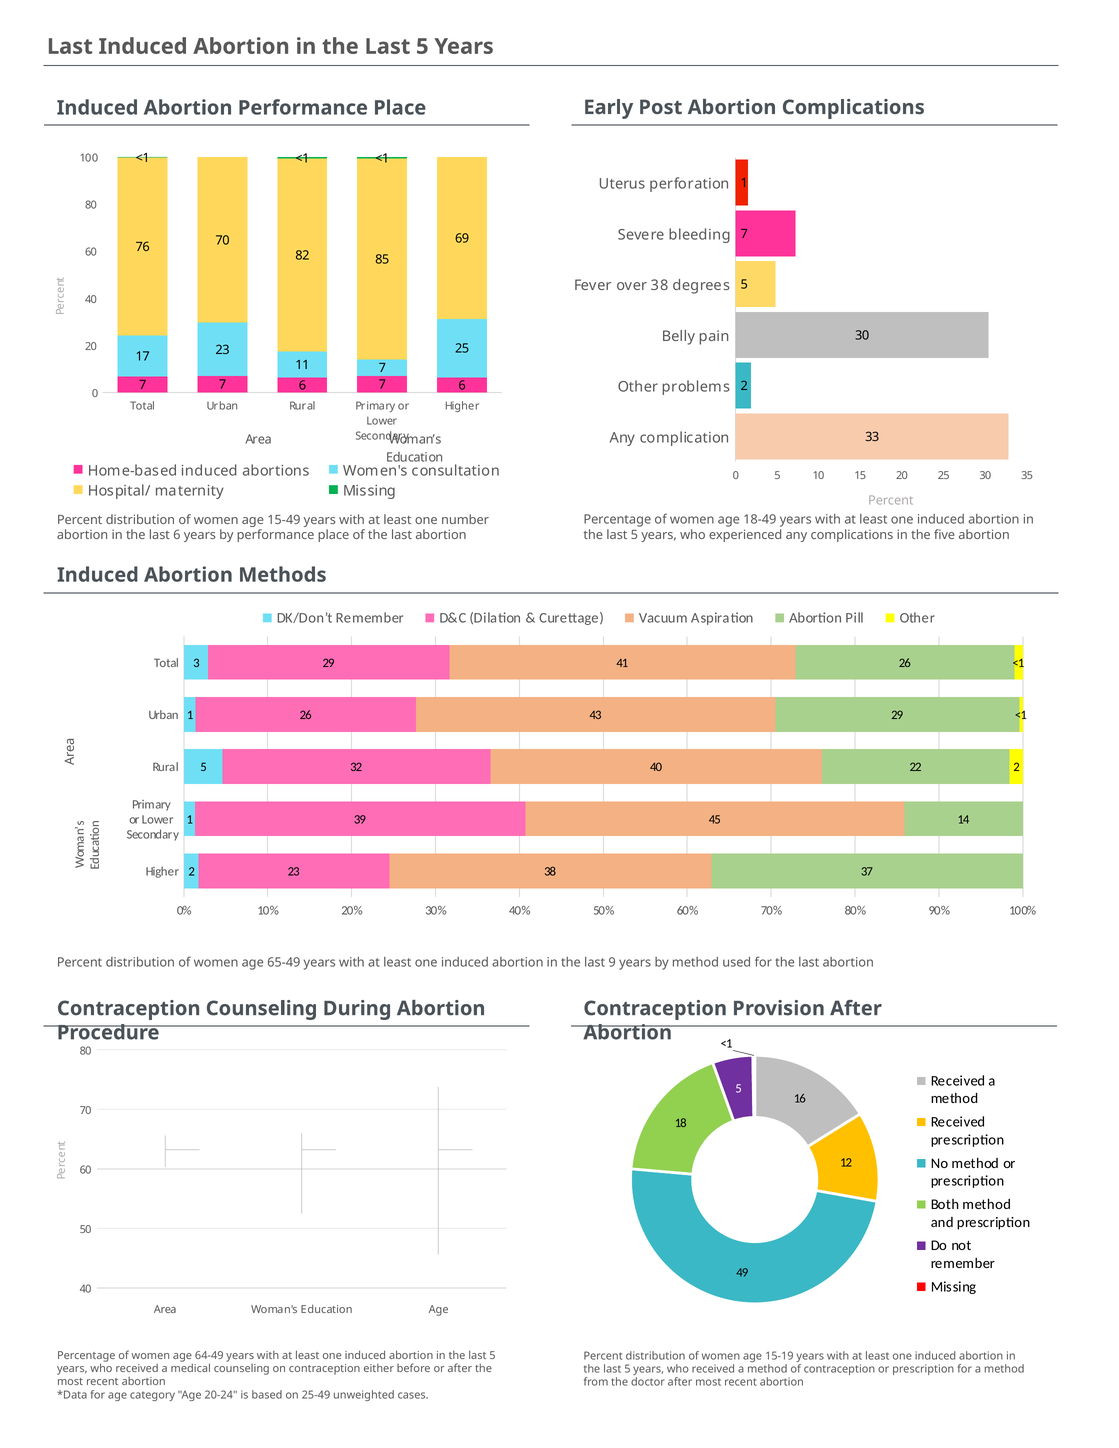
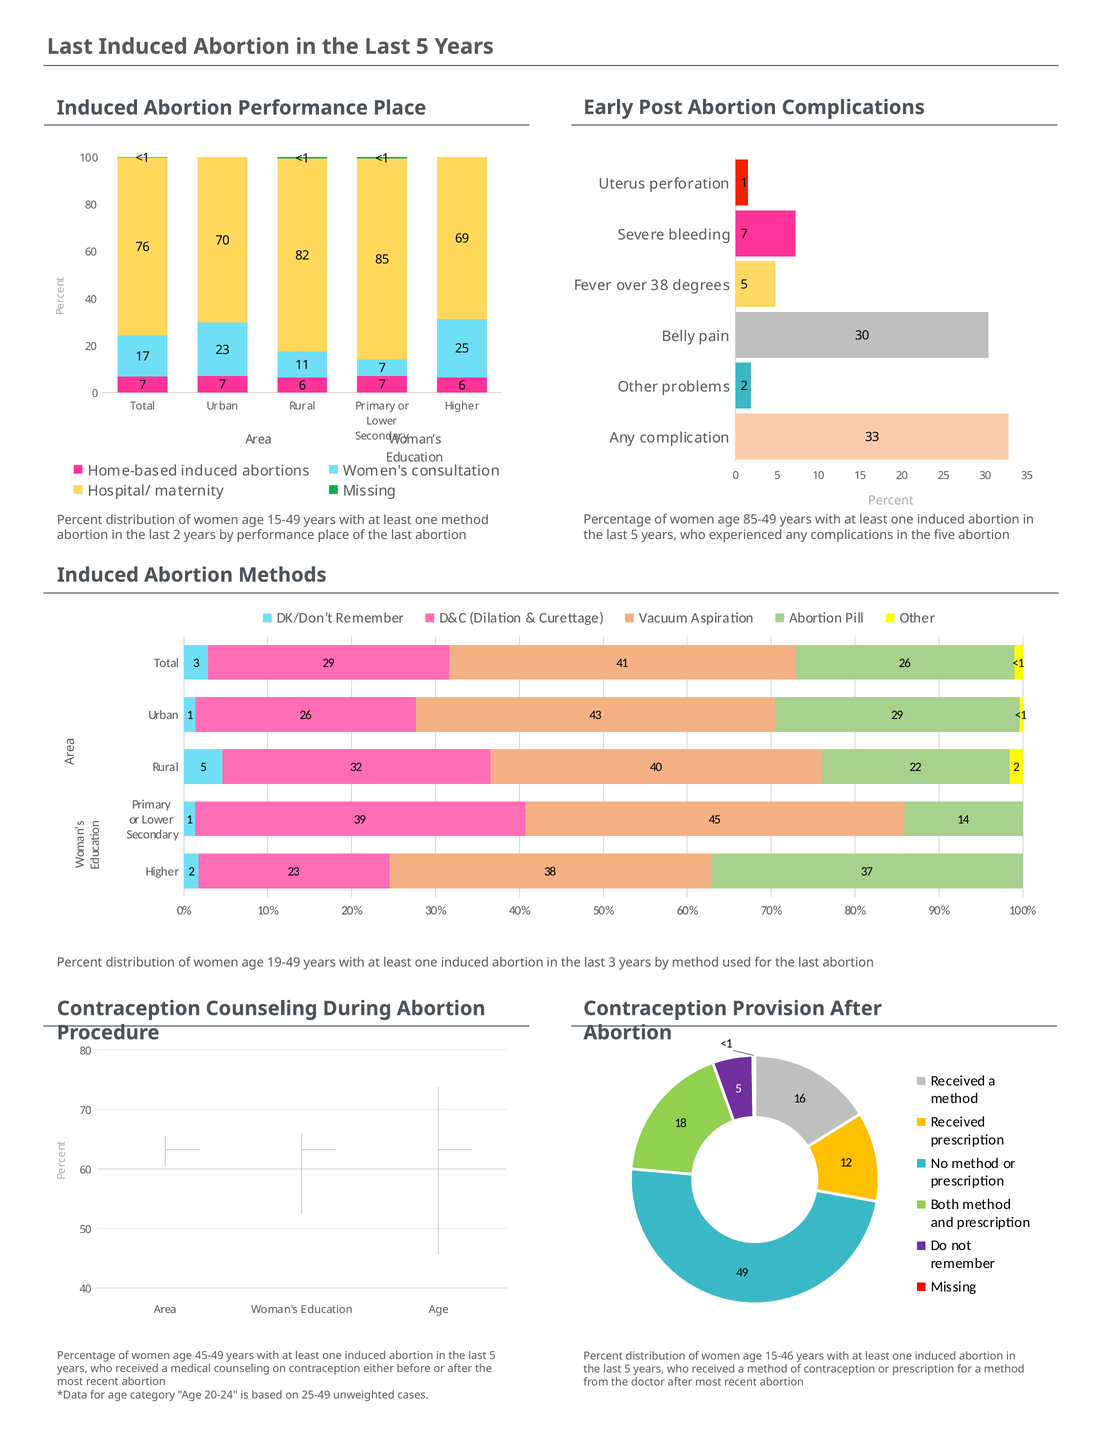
18-49: 18-49 -> 85-49 (760, 520)
one number: number -> method (465, 520)
last 6: 6 -> 2 (177, 535)
65-49: 65-49 -> 19-49 (284, 963)
last 9: 9 -> 3 (612, 963)
64-49: 64-49 -> 45-49 (209, 1356)
15-19: 15-19 -> 15-46 (779, 1356)
